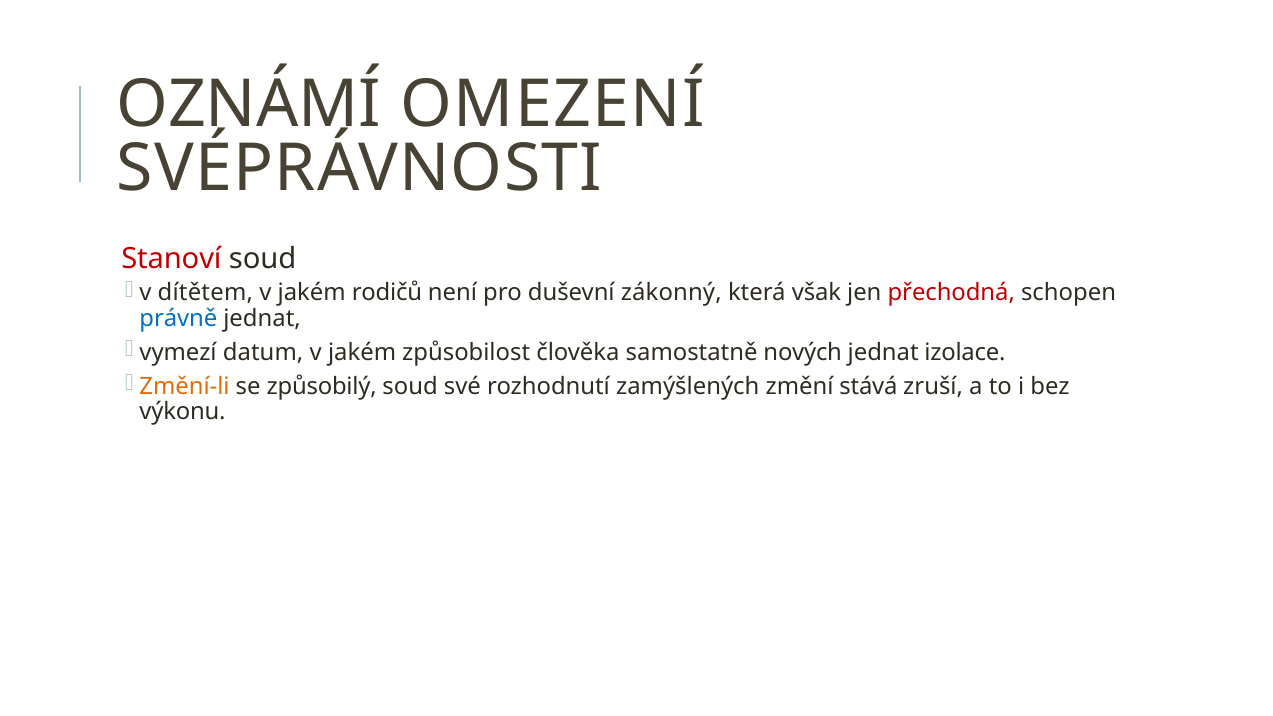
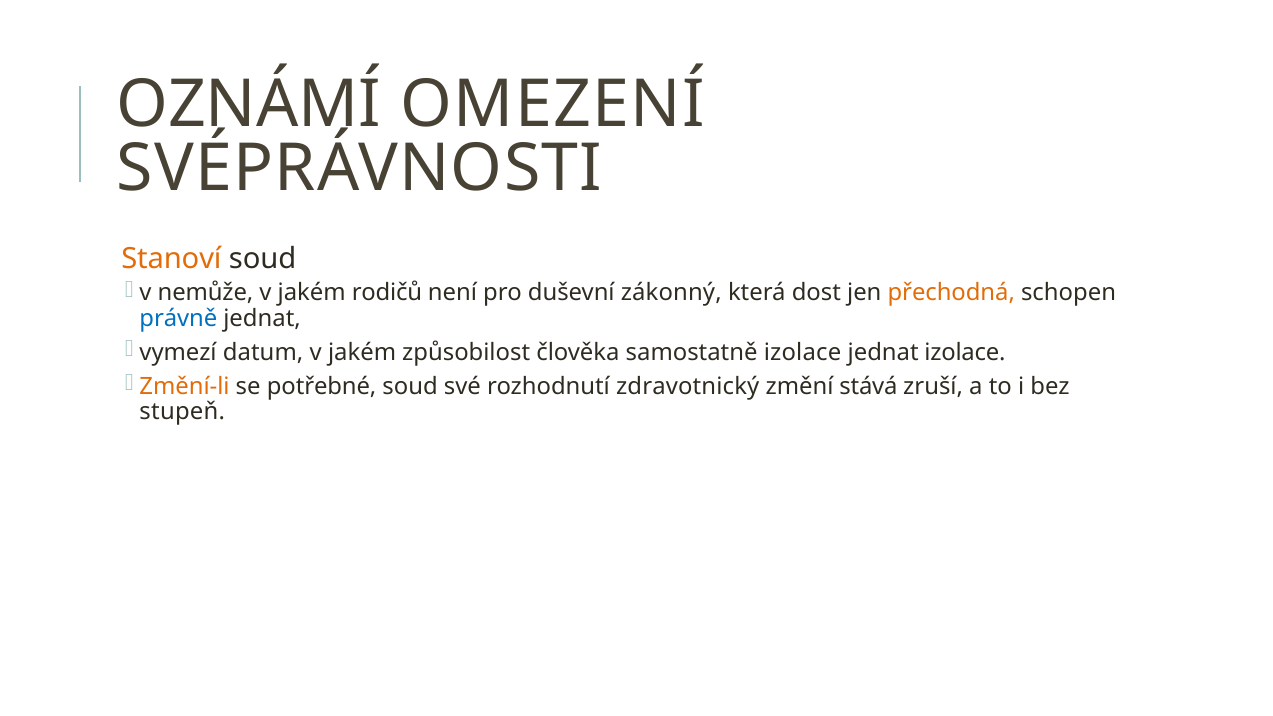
Stanoví colour: red -> orange (171, 259)
dítětem: dítětem -> nemůže (206, 293)
však: však -> dost (816, 293)
přechodná colour: red -> orange (951, 293)
samostatně nových: nových -> izolace (803, 353)
způsobilý: způsobilý -> potřebné (322, 386)
zamýšlených: zamýšlených -> zdravotnický (688, 386)
výkonu: výkonu -> stupeň (182, 412)
